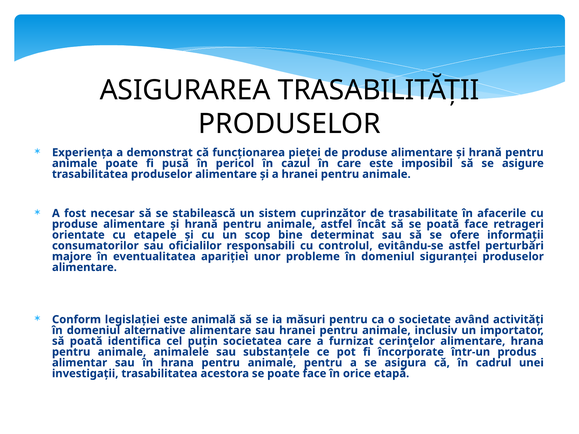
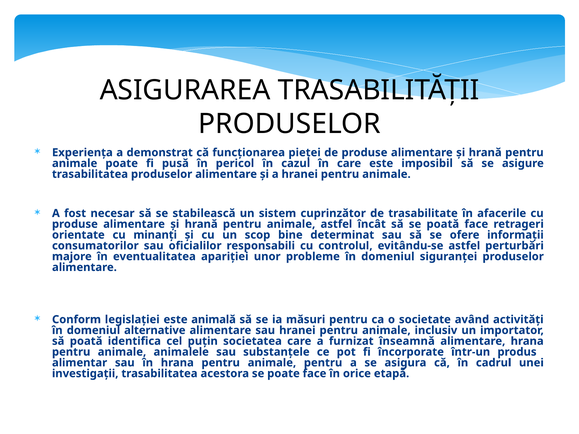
etapele: etapele -> minanți (155, 235)
cerinţelor: cerinţelor -> înseamnă (407, 341)
